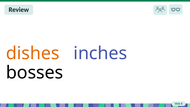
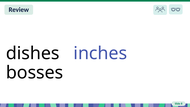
dishes colour: orange -> black (33, 53)
